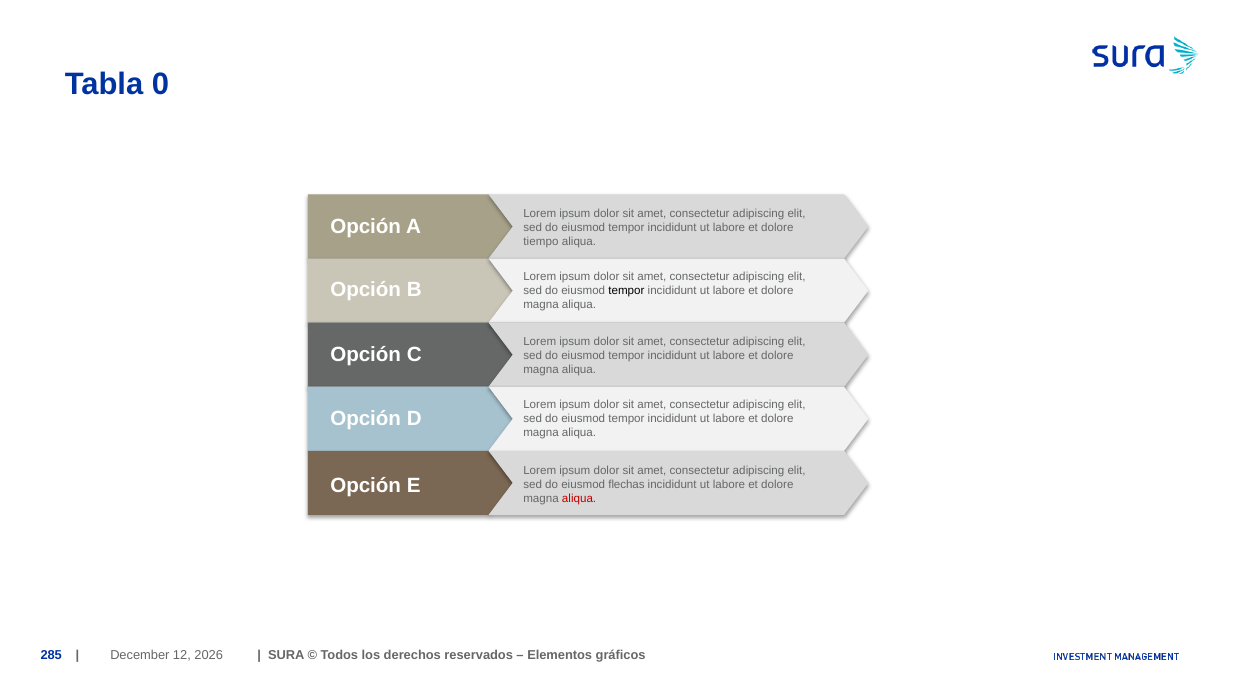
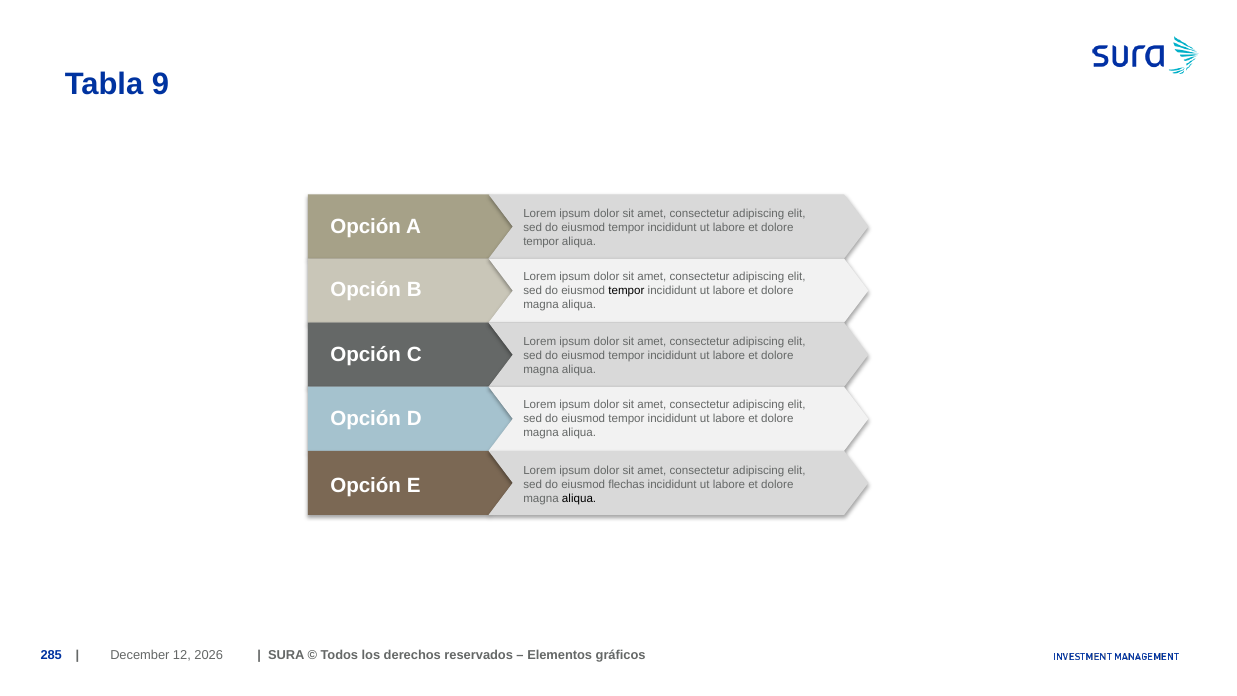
0: 0 -> 9 (160, 85)
tiempo: tiempo -> tempor (541, 242)
aliqua colour: red -> black (579, 498)
